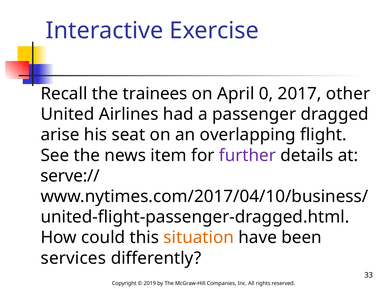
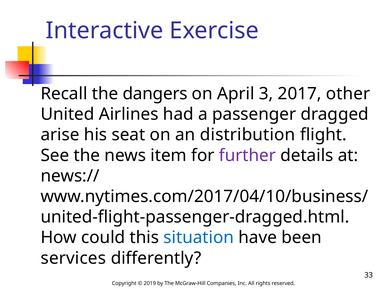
trainees: trainees -> dangers (155, 94)
0: 0 -> 3 (266, 94)
overlapping: overlapping -> distribution (248, 135)
serve://: serve:// -> news:// (70, 176)
situation colour: orange -> blue (199, 237)
